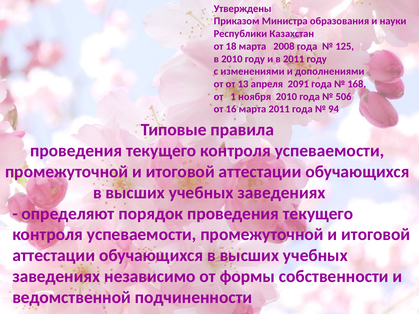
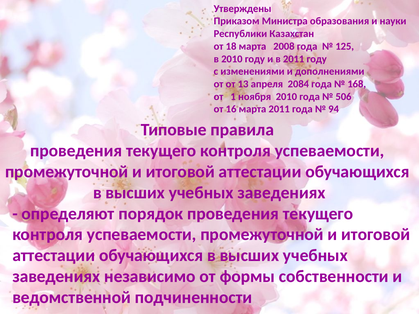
2091: 2091 -> 2084 (298, 84)
